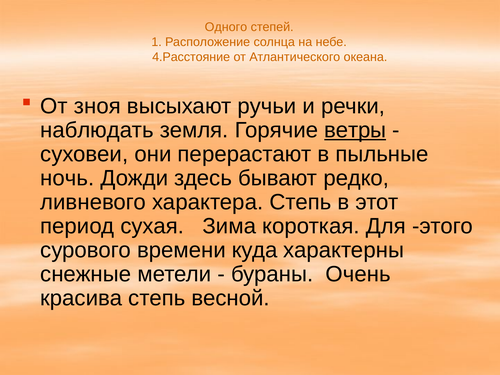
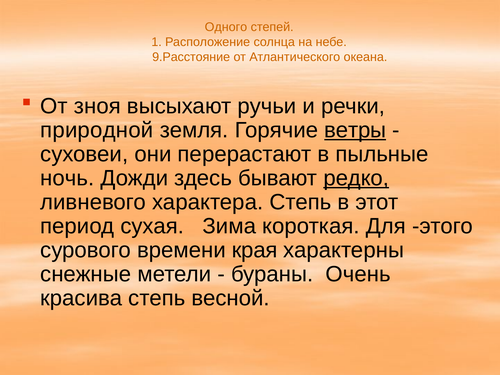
4.Расстояние: 4.Расстояние -> 9.Расстояние (191, 57)
наблюдать: наблюдать -> природной (97, 130)
редко underline: none -> present (356, 178)
куда: куда -> края (255, 250)
